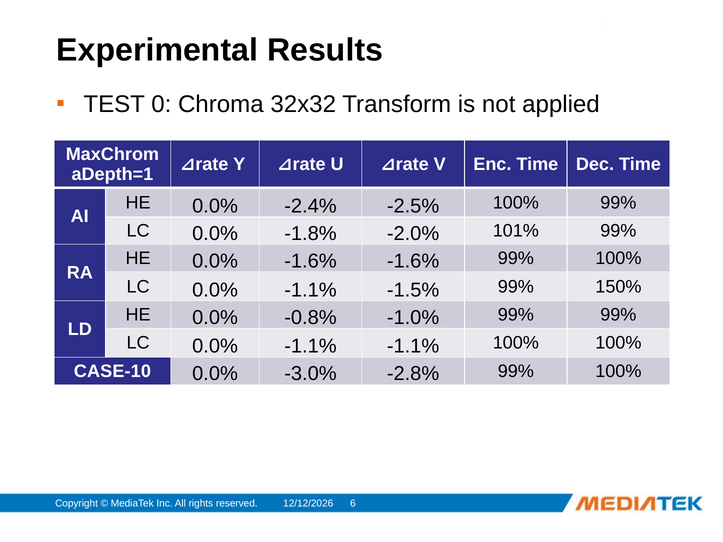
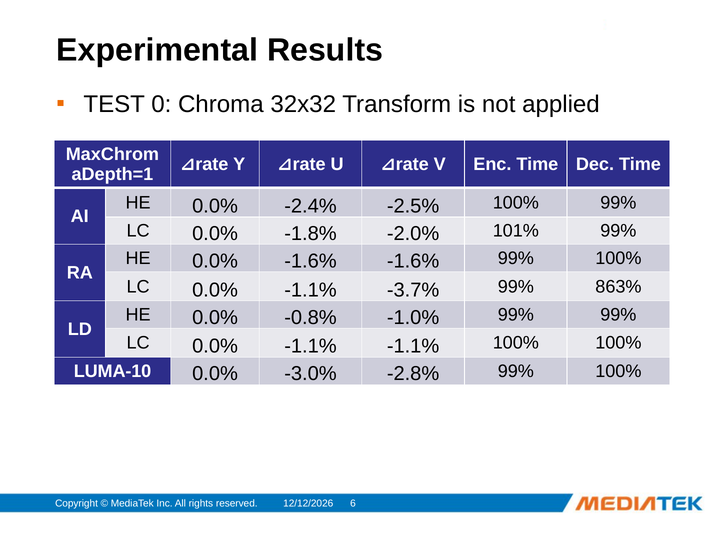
-1.5%: -1.5% -> -3.7% (413, 290)
150%: 150% -> 863% (618, 287)
CASE-10: CASE-10 -> LUMA-10 (113, 371)
